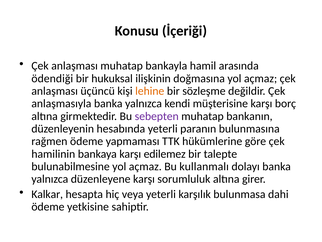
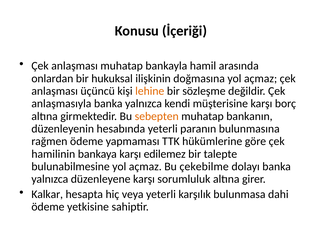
ödendiği: ödendiği -> onlardan (52, 78)
sebepten colour: purple -> orange (157, 116)
kullanmalı: kullanmalı -> çekebilme (204, 166)
